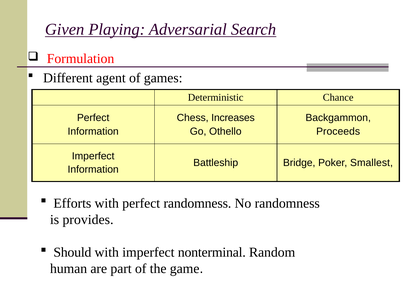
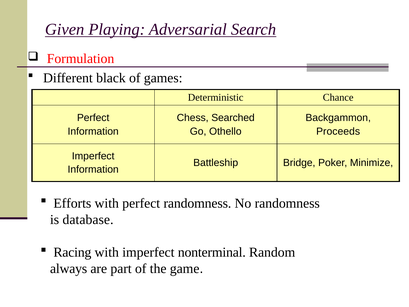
agent: agent -> black (111, 78)
Increases: Increases -> Searched (233, 118)
Smallest: Smallest -> Minimize (372, 163)
provides: provides -> database (88, 219)
Should: Should -> Racing (72, 252)
human: human -> always (69, 269)
